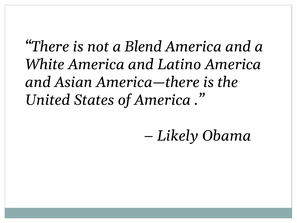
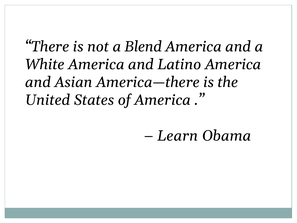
Likely: Likely -> Learn (178, 136)
